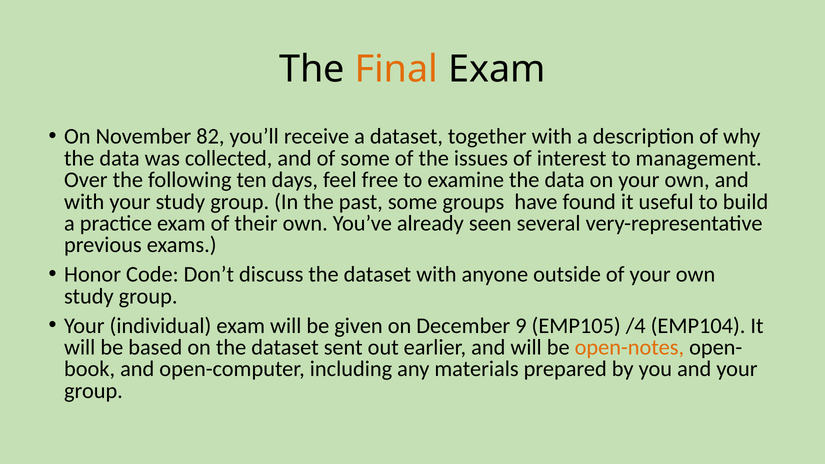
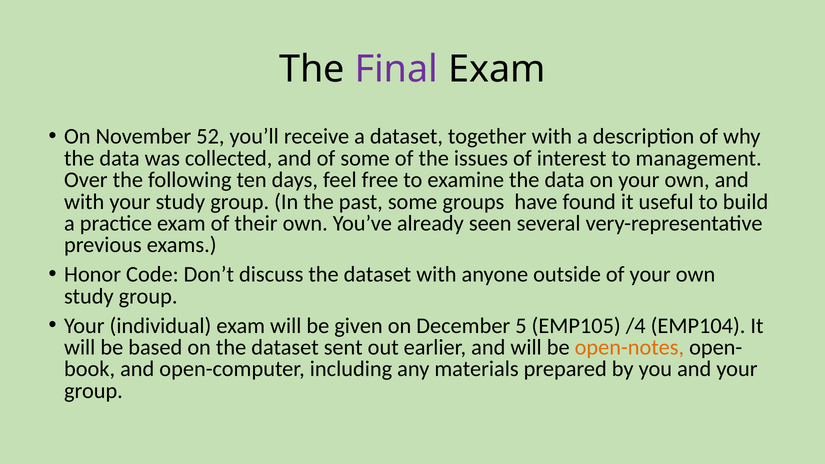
Final colour: orange -> purple (396, 69)
82: 82 -> 52 (210, 137)
9: 9 -> 5 (521, 326)
